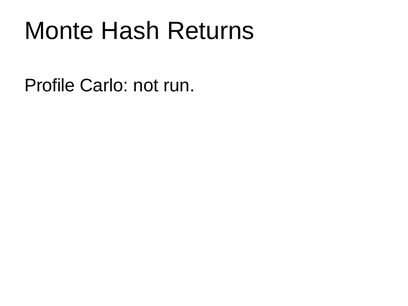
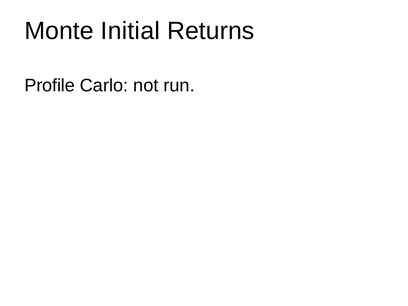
Hash: Hash -> Initial (130, 31)
